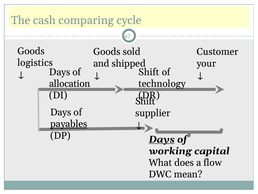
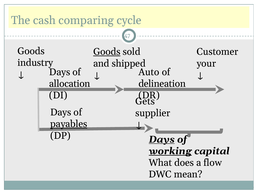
Goods underline: none -> present (107, 52)
logistics: logistics -> industry (35, 63)
Shift: Shift -> Auto (149, 72)
technology: technology -> delineation (162, 83)
Shift: Shift -> Gets (145, 101)
working underline: none -> present (170, 151)
